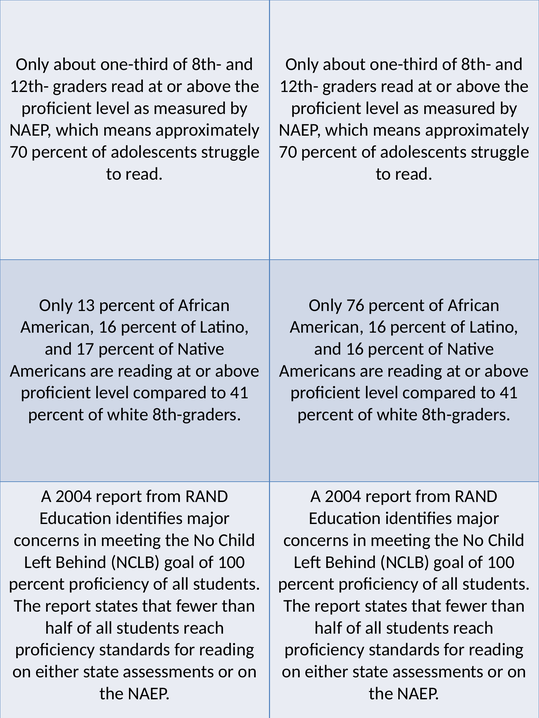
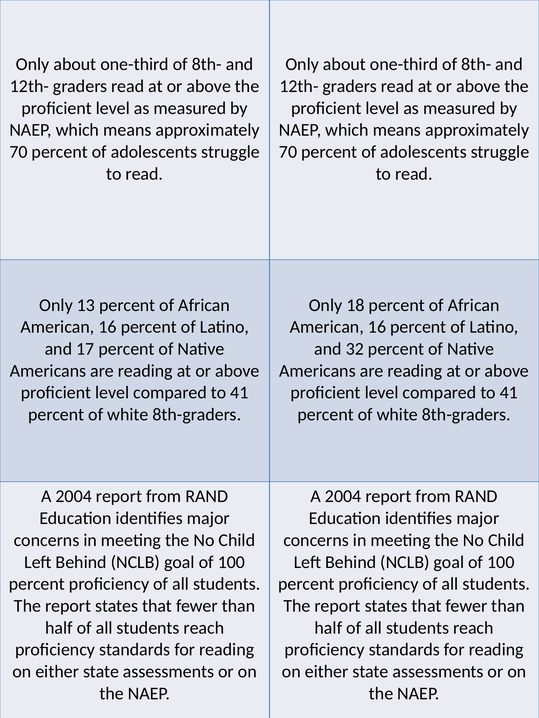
76: 76 -> 18 (355, 305)
and 16: 16 -> 32 (355, 349)
